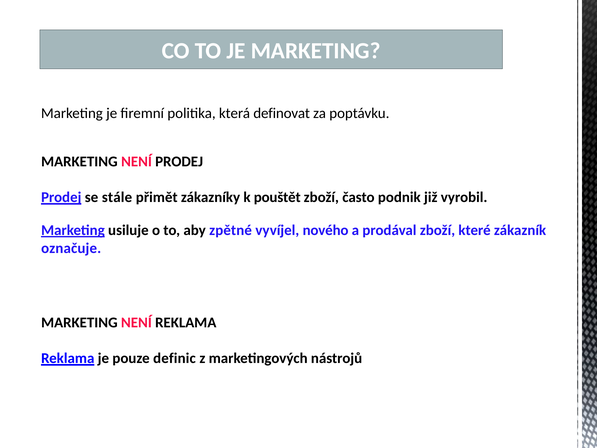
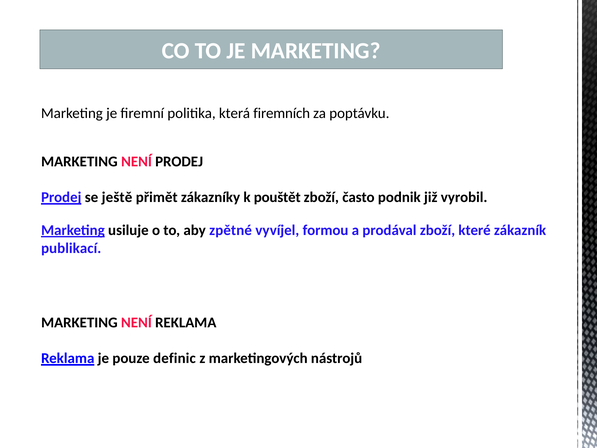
definovat: definovat -> firemních (282, 113)
stále: stále -> ještě (117, 197)
nového: nového -> formou (325, 230)
označuje: označuje -> publikací (71, 248)
